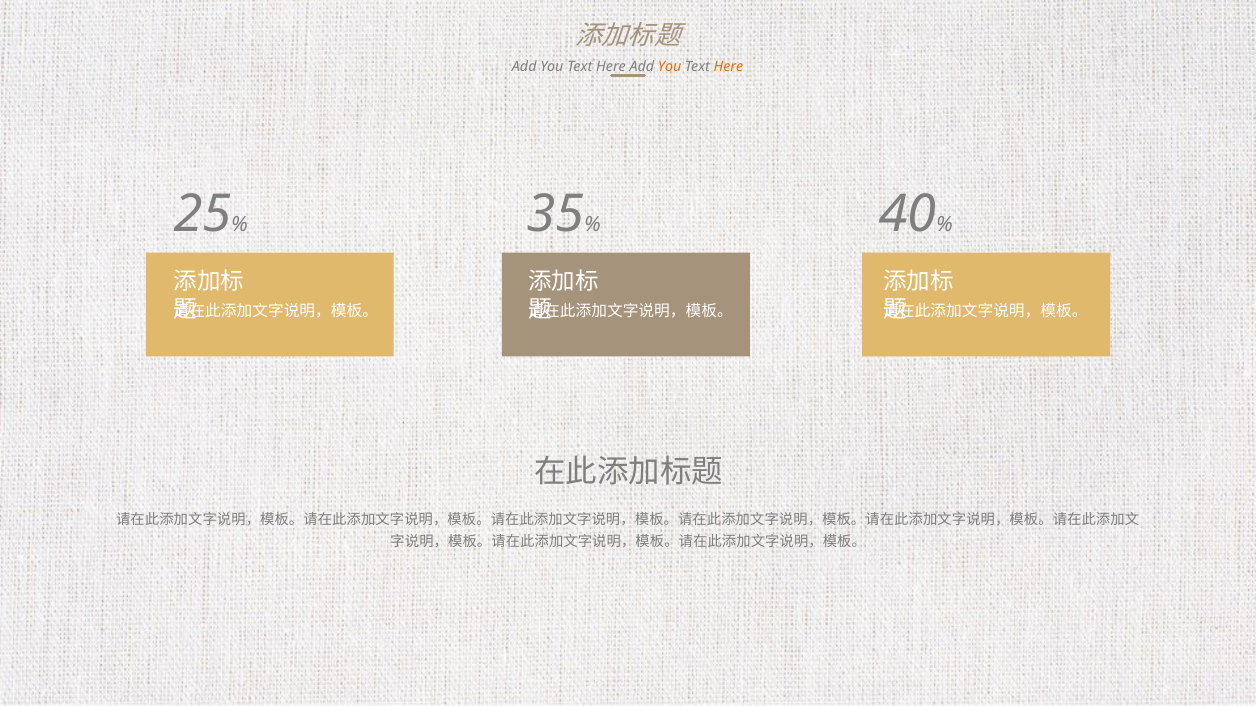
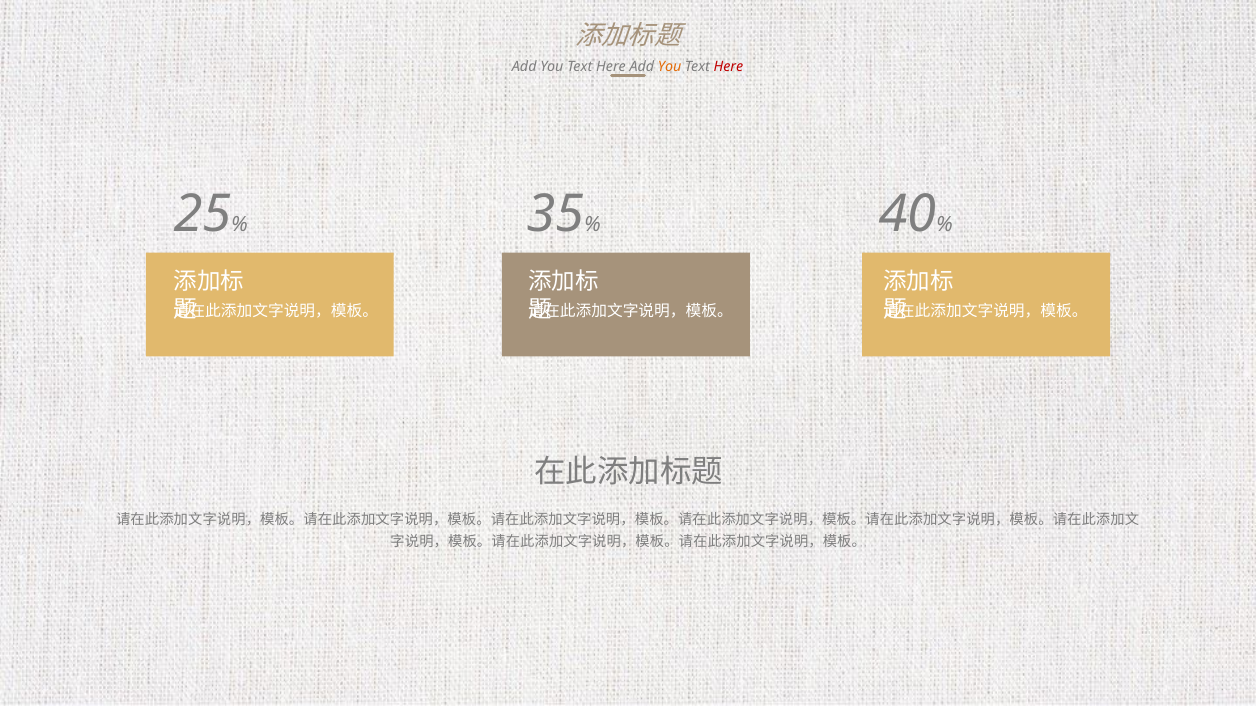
Here colour: orange -> red (729, 67)
